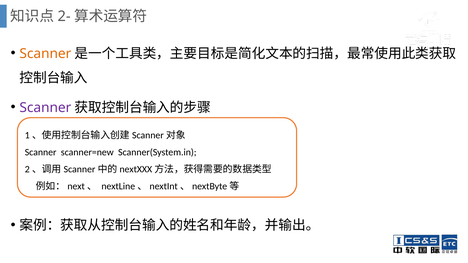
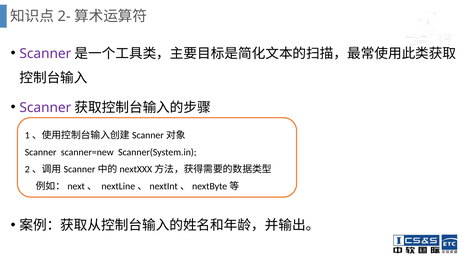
Scanner colour: orange -> purple (45, 54)
